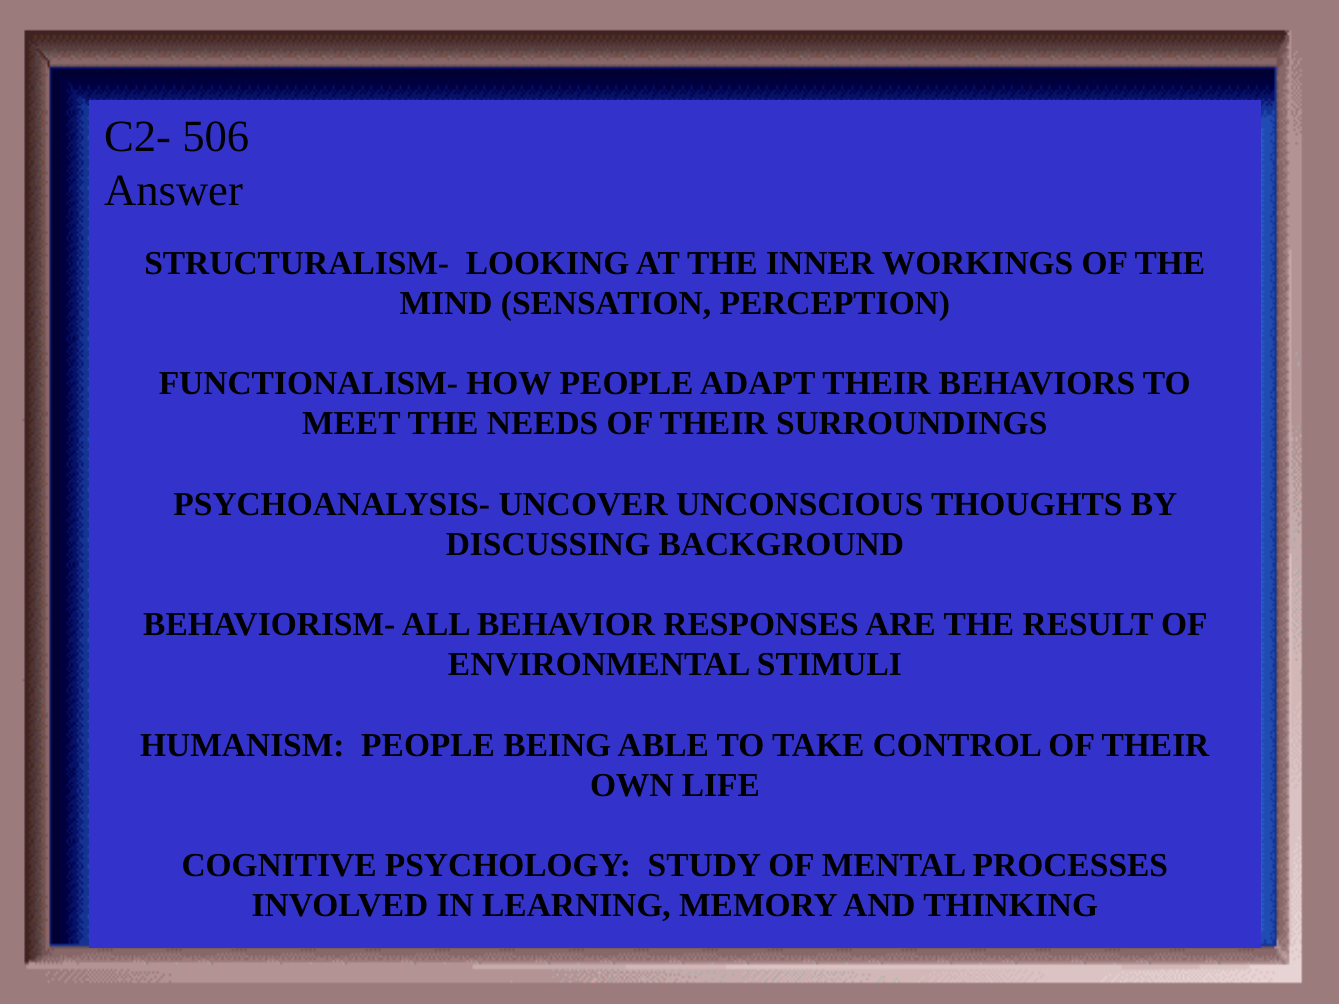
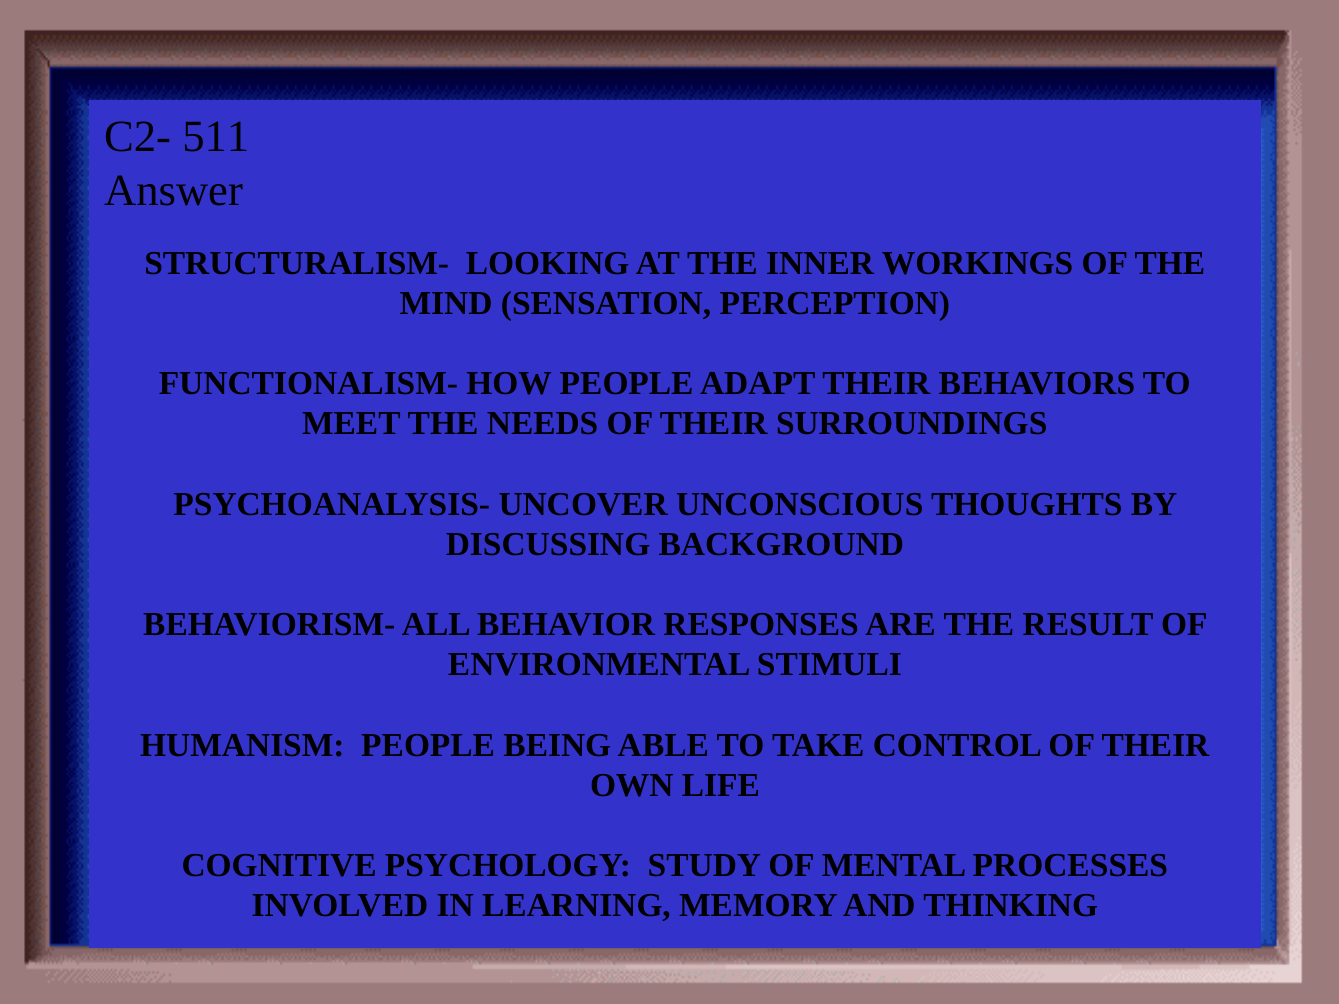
506: 506 -> 511 (216, 137)
